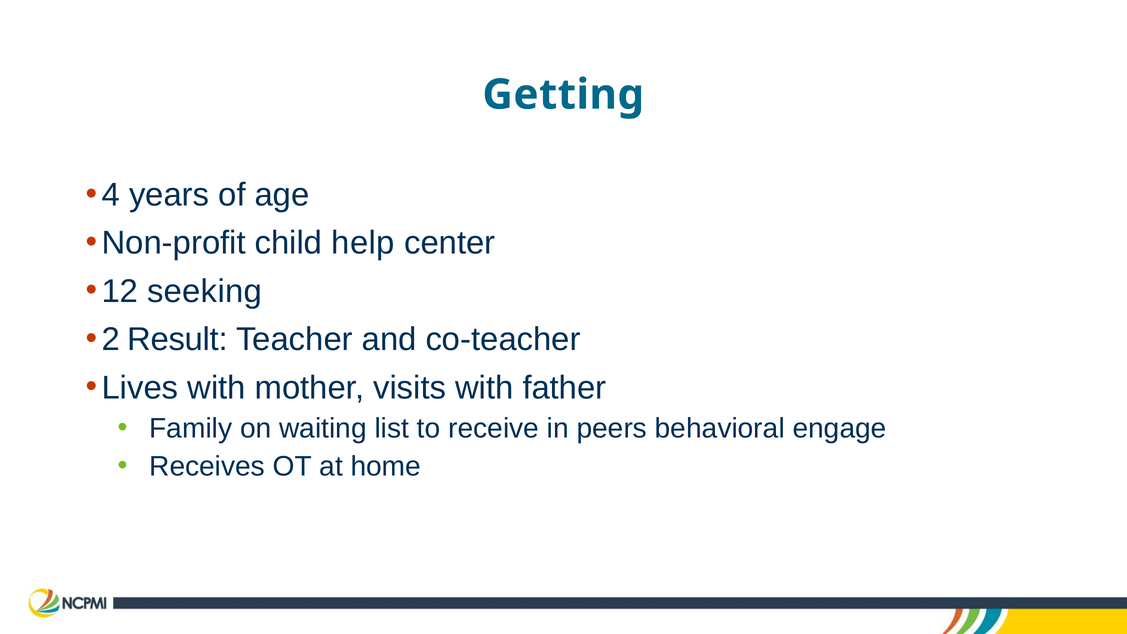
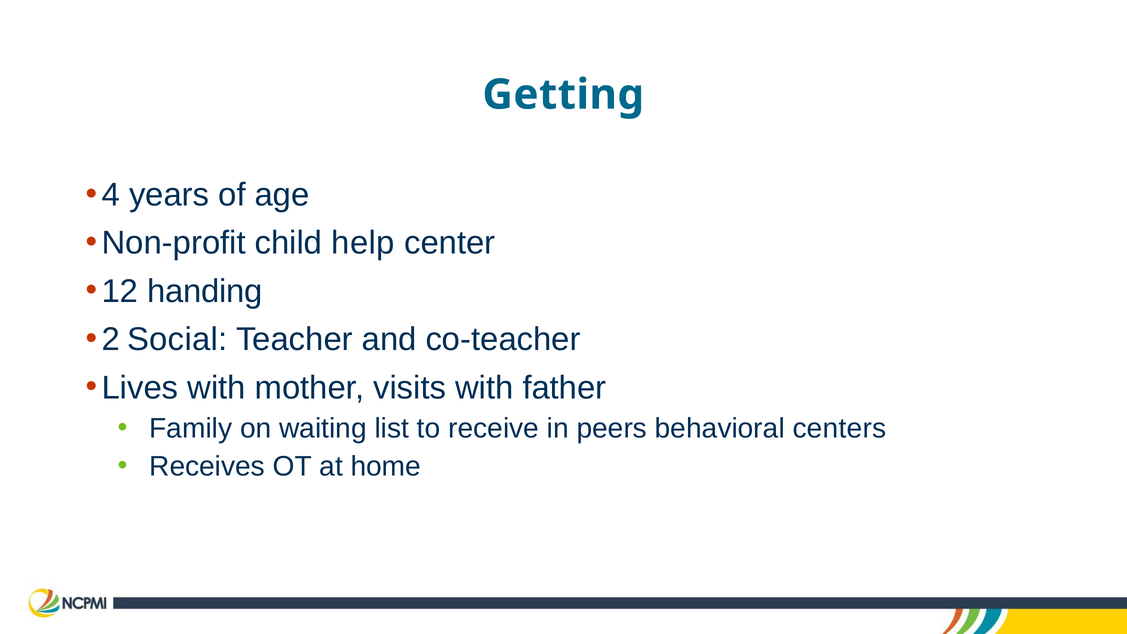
seeking: seeking -> handing (205, 291)
Result: Result -> Social (177, 339)
engage: engage -> centers (839, 428)
